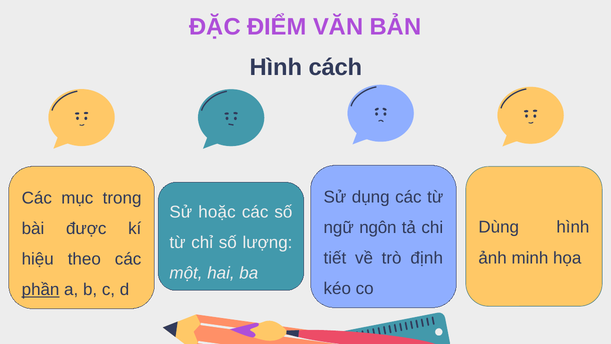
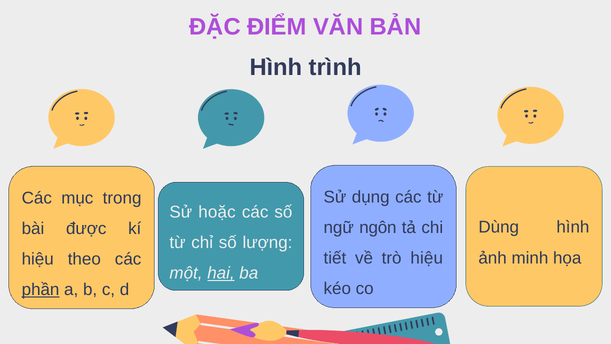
cách: cách -> trình (335, 67)
trò định: định -> hiệu (427, 258)
hai underline: none -> present (221, 273)
